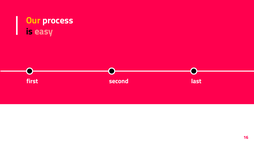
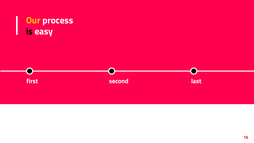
easy colour: pink -> white (44, 31)
